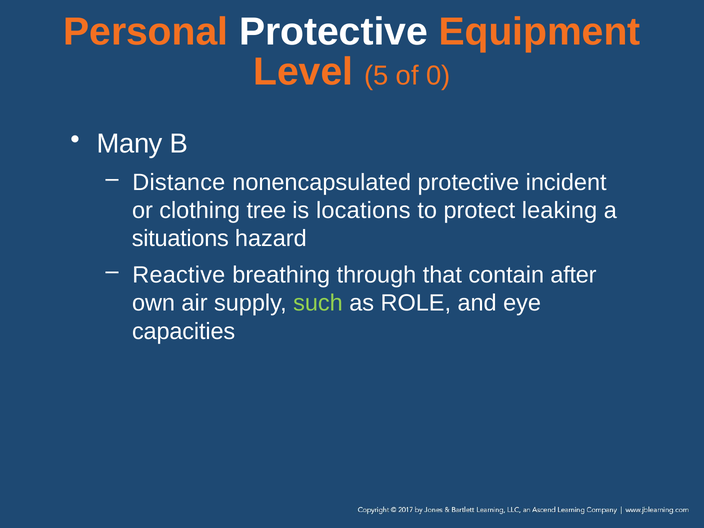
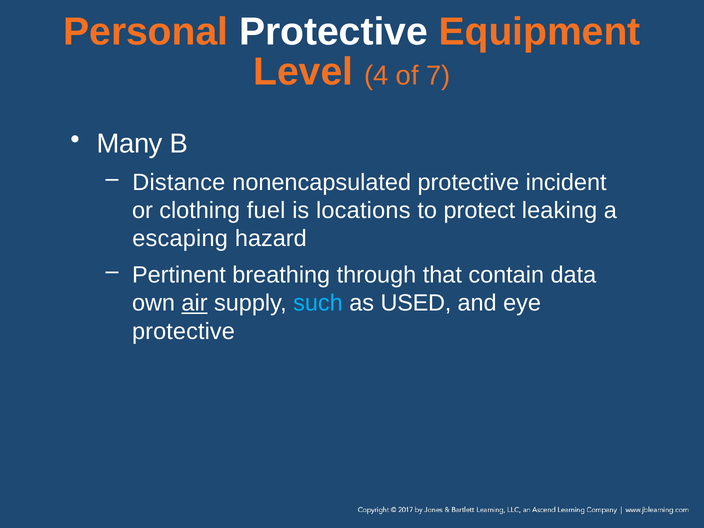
5: 5 -> 4 (376, 76)
0: 0 -> 7 (438, 76)
tree: tree -> fuel (266, 211)
situations: situations -> escaping (180, 239)
Reactive: Reactive -> Pertinent (179, 275)
after: after -> data (573, 275)
air underline: none -> present (195, 303)
such colour: light green -> light blue (318, 303)
ROLE: ROLE -> USED (416, 303)
capacities: capacities -> protective (183, 331)
